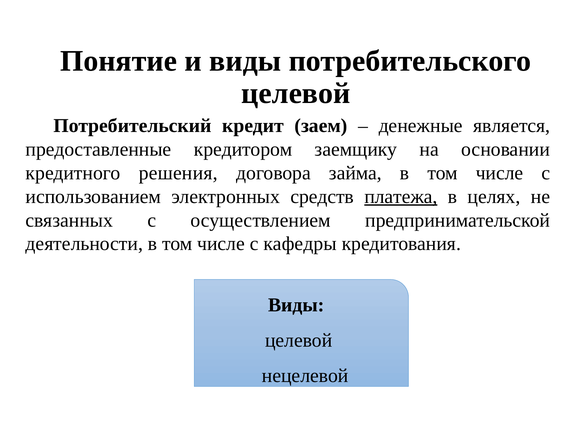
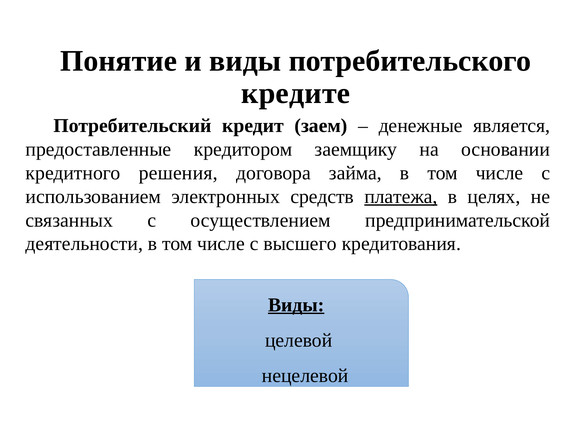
целевой: целевой -> кредите (296, 93)
кафедры: кафедры -> высшего (300, 244)
Виды underline: none -> present (296, 305)
